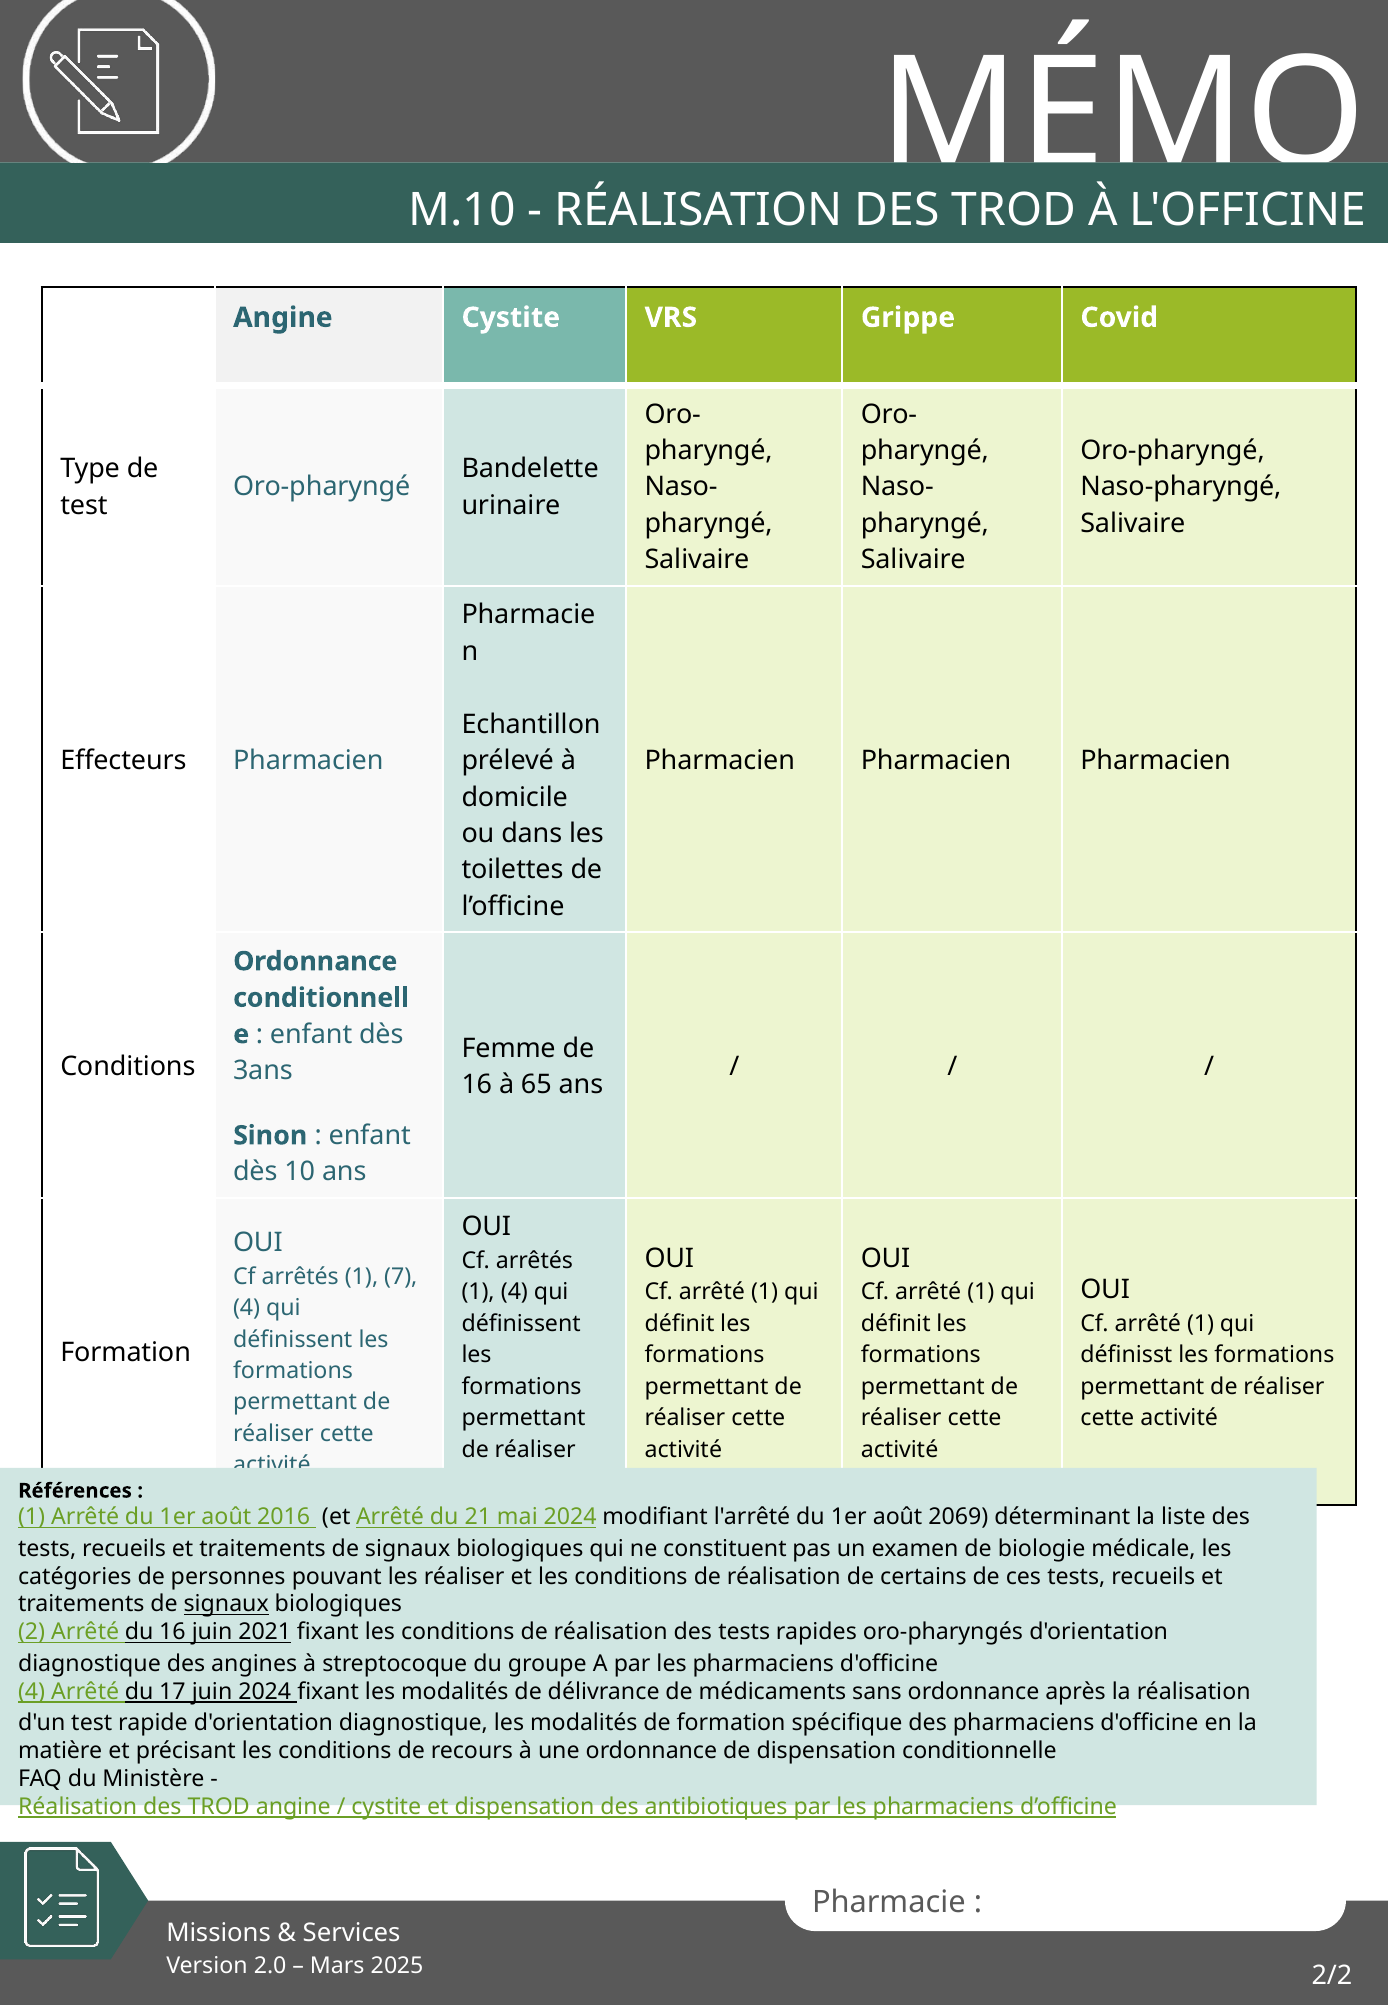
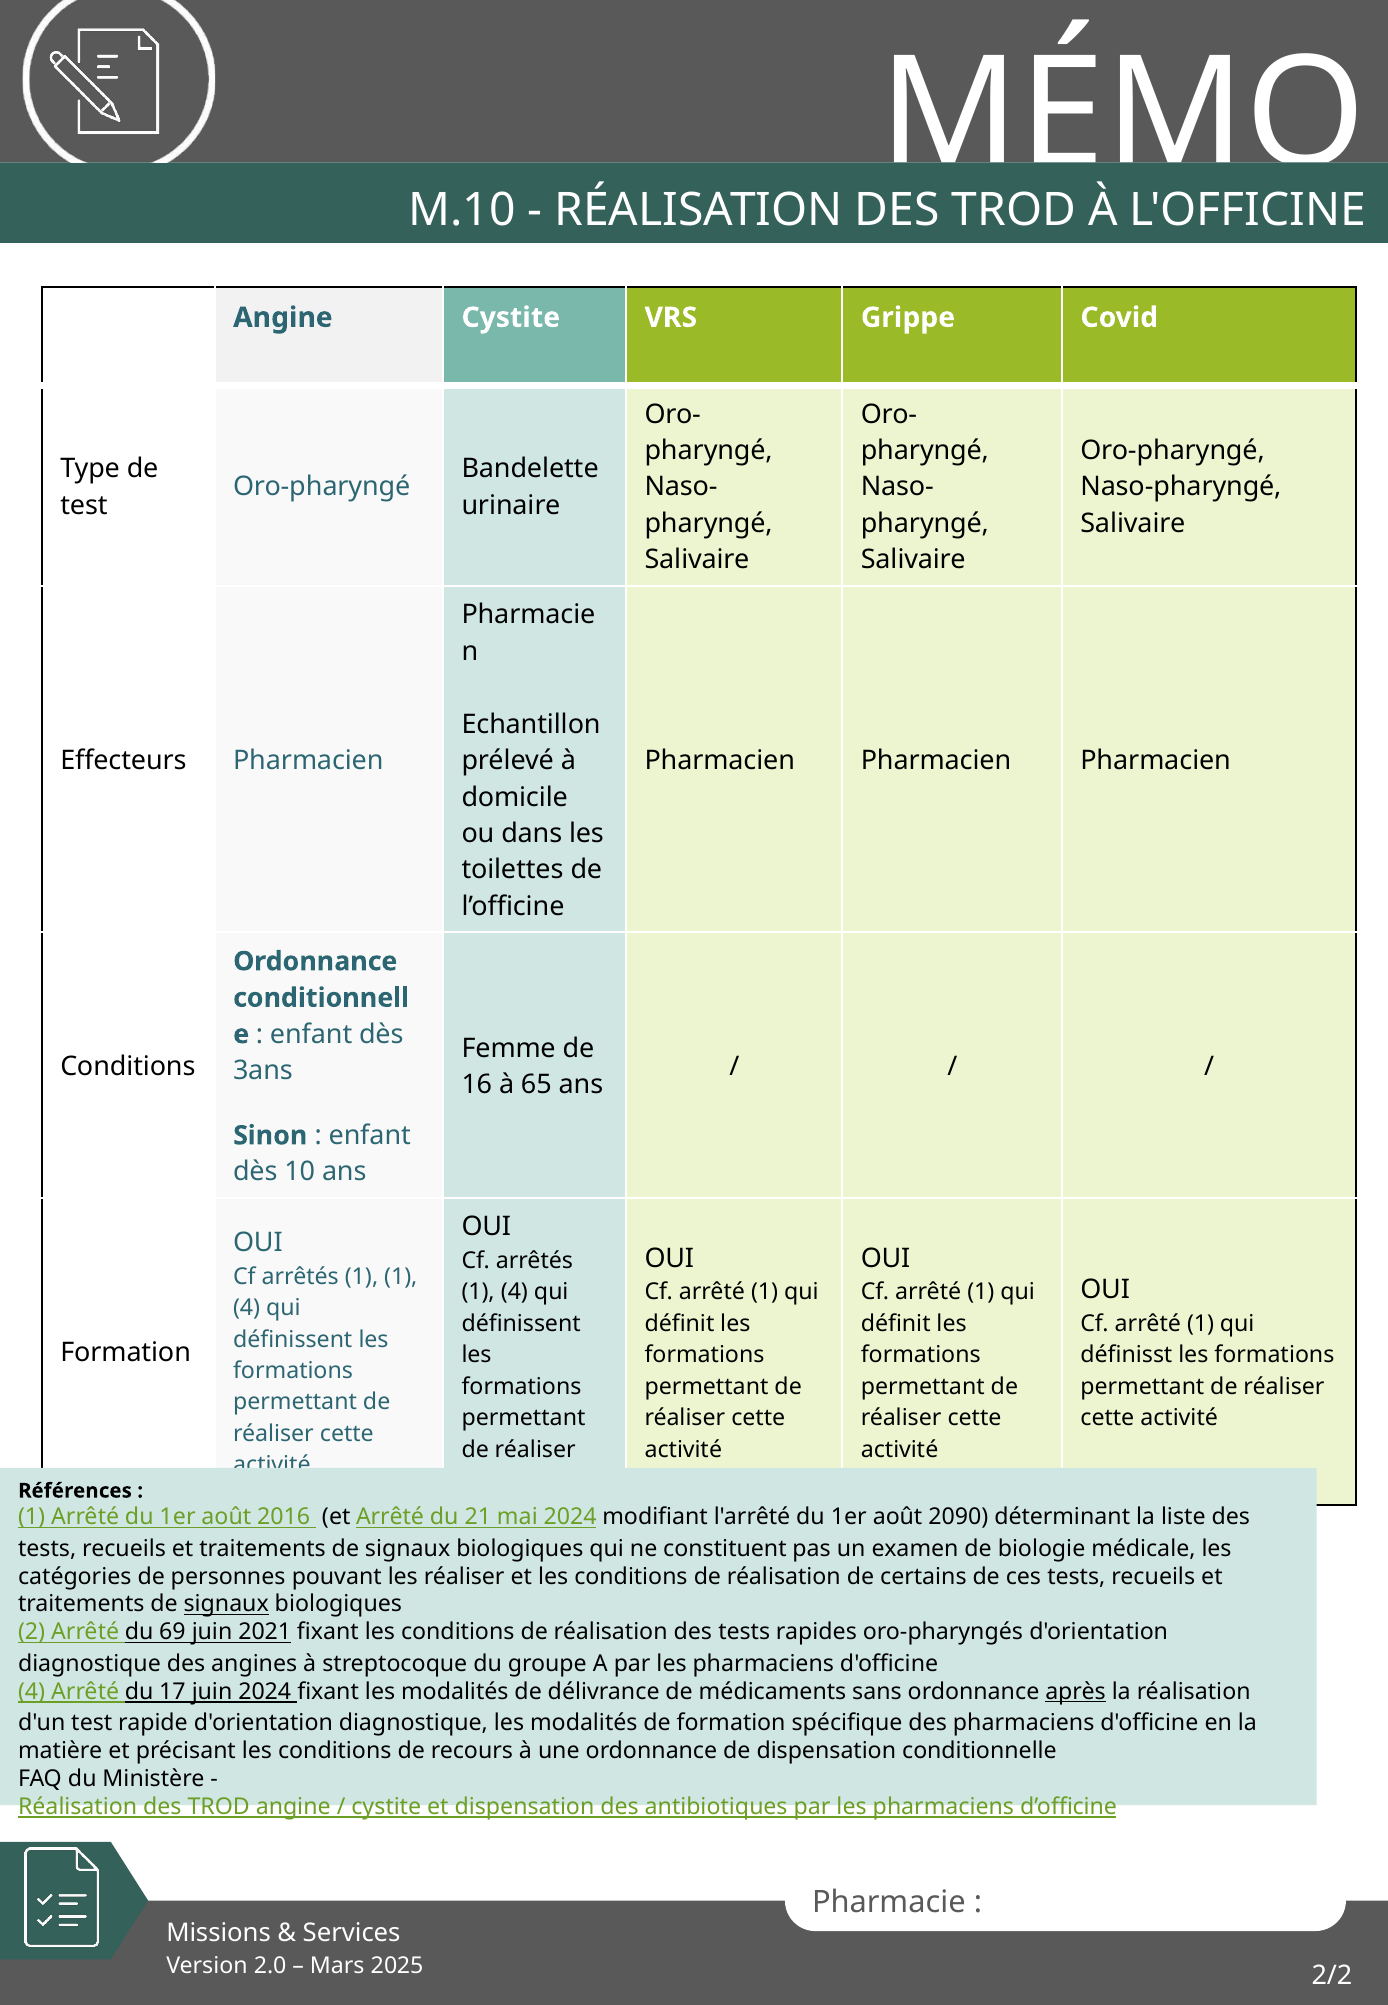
1 7: 7 -> 1 (401, 1276)
2069: 2069 -> 2090 (958, 1517)
du 16: 16 -> 69 (172, 1632)
après underline: none -> present (1076, 1691)
